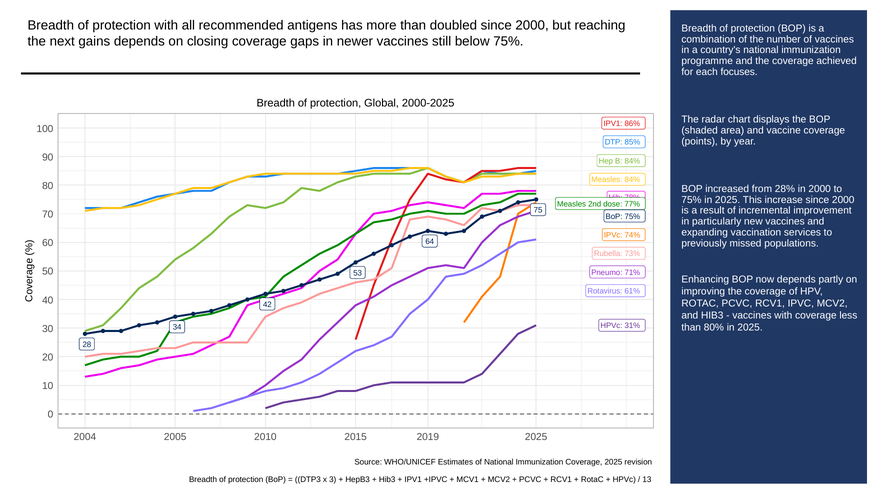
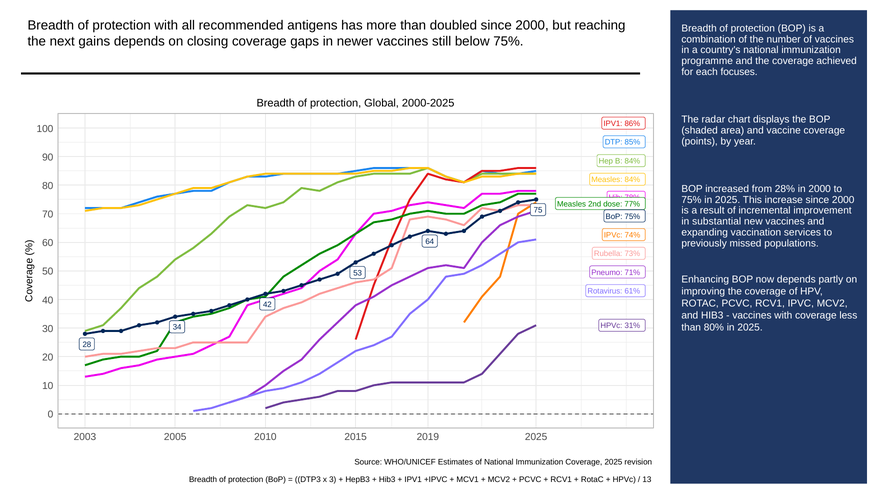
particularly: particularly -> substantial (717, 221)
2004: 2004 -> 2003 (85, 437)
